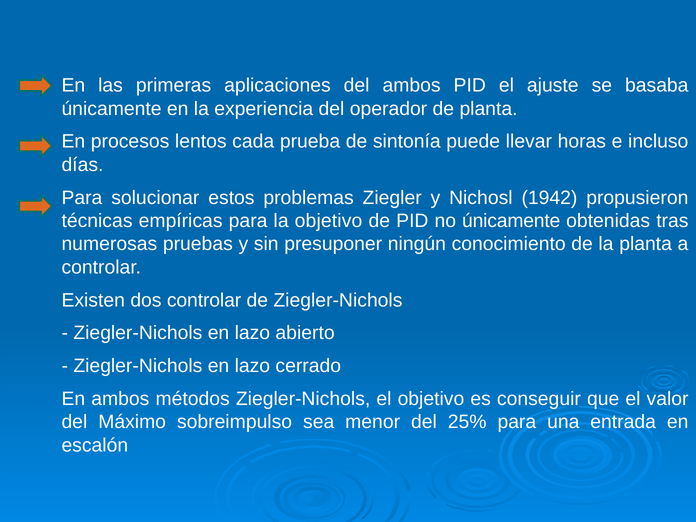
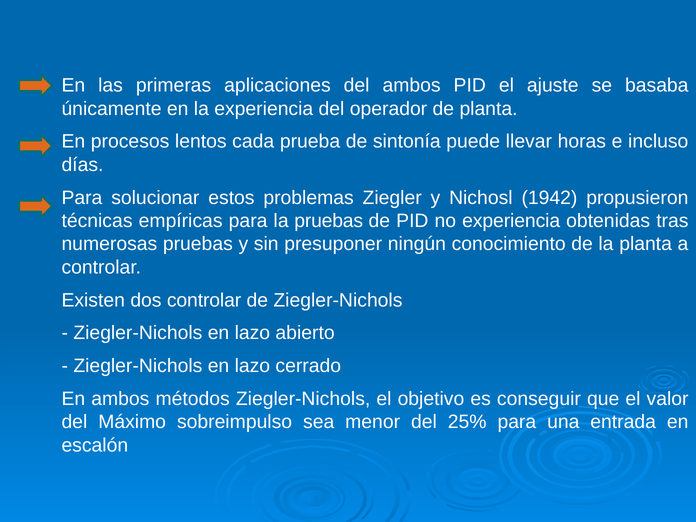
la objetivo: objetivo -> pruebas (329, 221)
no únicamente: únicamente -> experiencia (511, 221)
